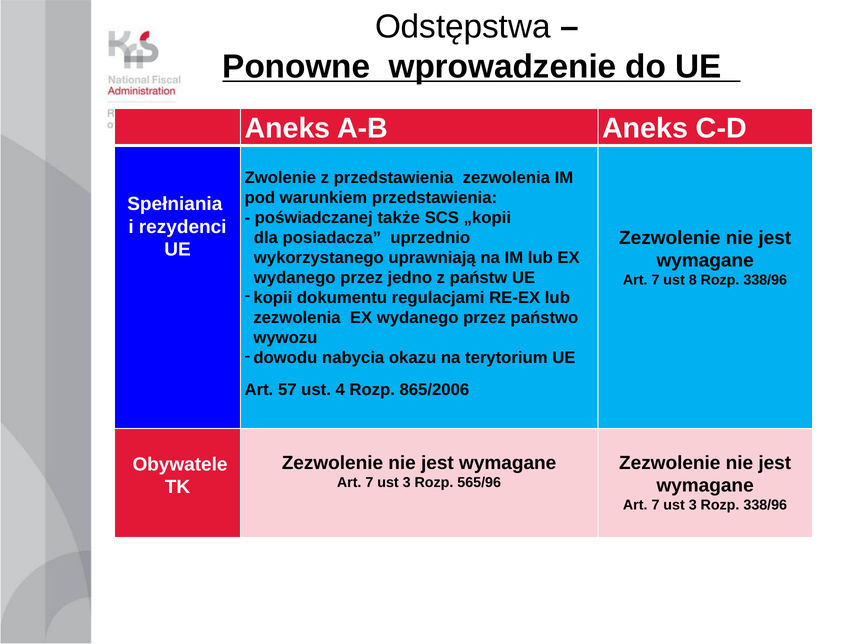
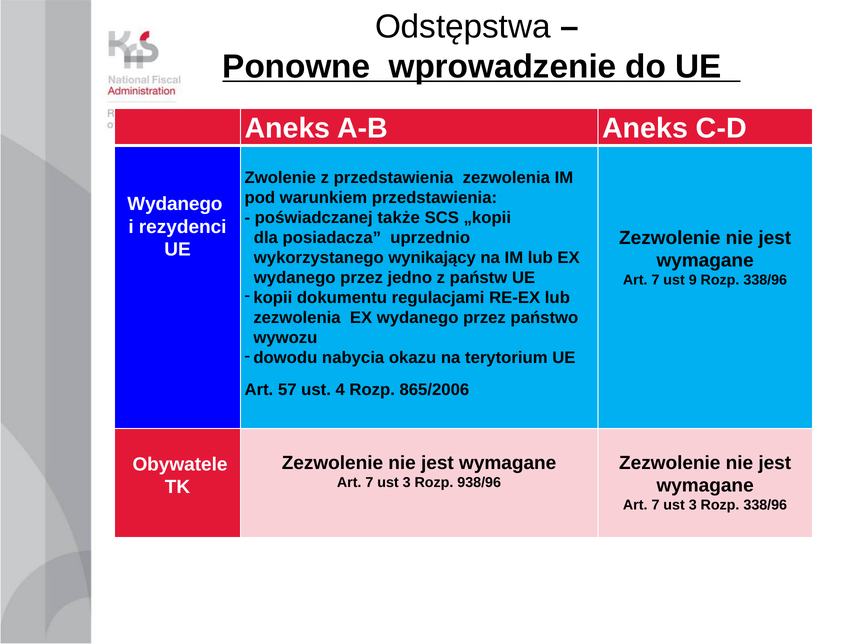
Spełniania: Spełniania -> Wydanego (175, 204)
uprawniają: uprawniają -> wynikający (432, 258)
8: 8 -> 9 (693, 280)
565/96: 565/96 -> 938/96 (479, 482)
